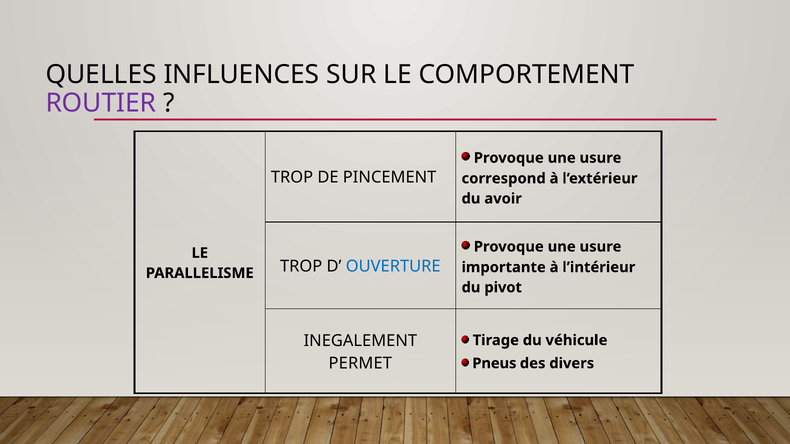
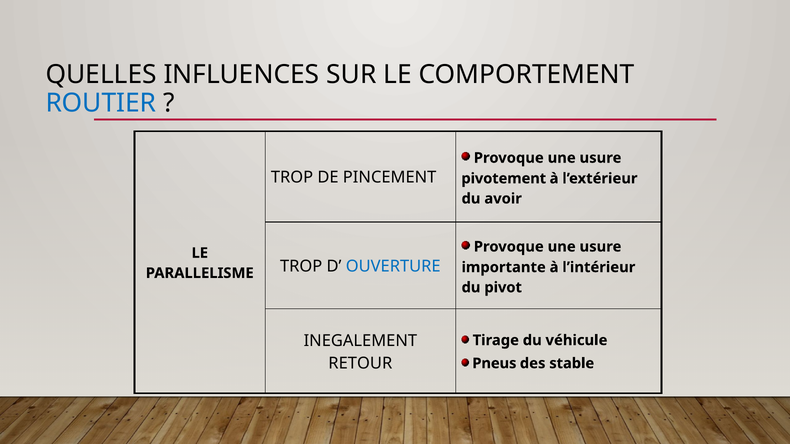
ROUTIER colour: purple -> blue (101, 103)
correspond: correspond -> pivotement (504, 179)
PERMET: PERMET -> RETOUR (360, 363)
divers: divers -> stable (572, 364)
